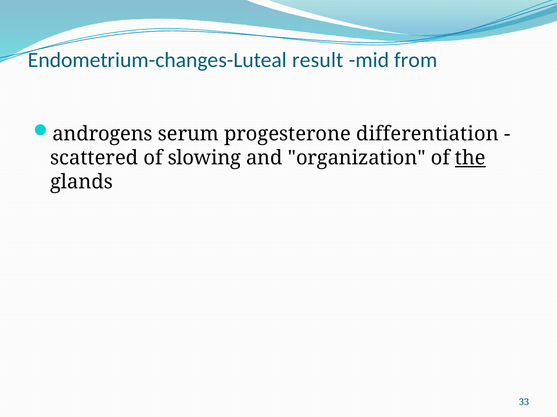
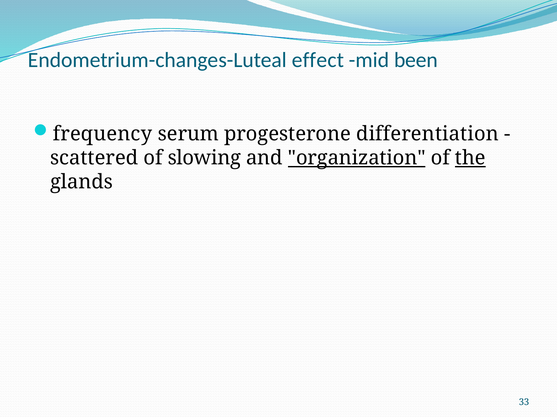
result: result -> effect (318, 60)
from: from -> been (416, 60)
androgens: androgens -> frequency (102, 134)
organization underline: none -> present (357, 158)
